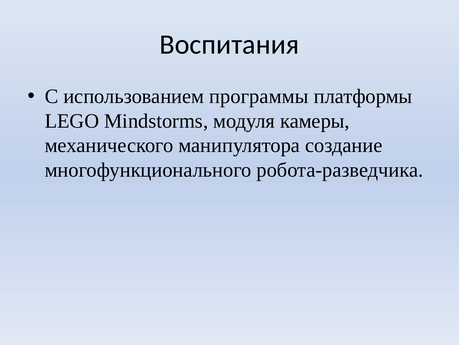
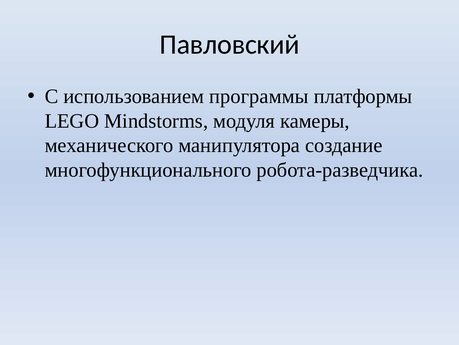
Воспитания: Воспитания -> Павловский (230, 44)
